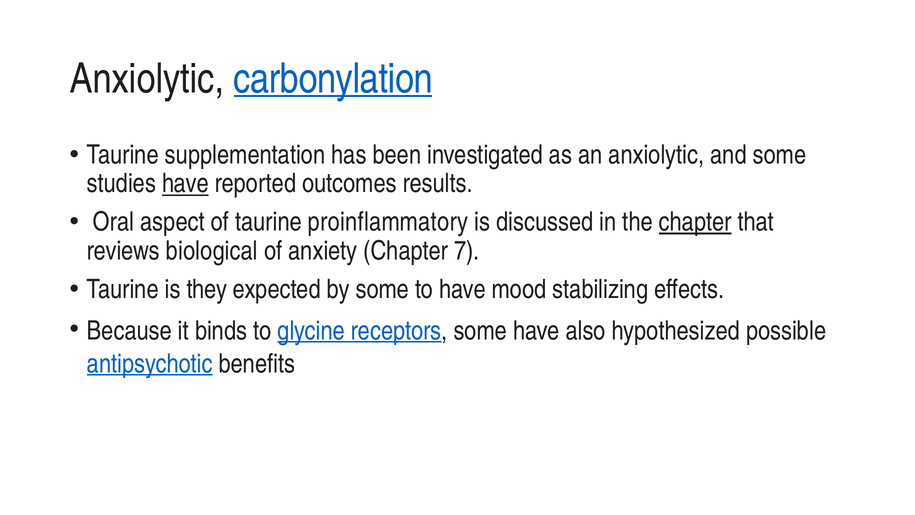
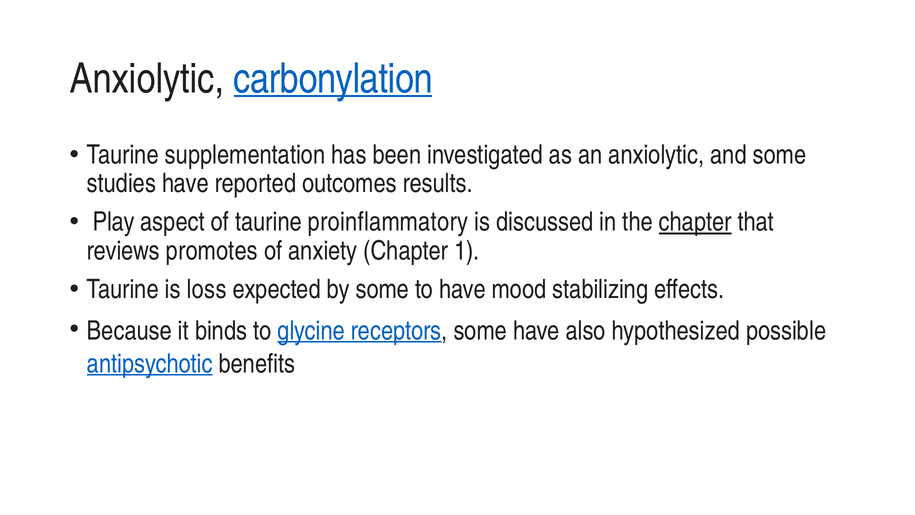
have underline: present -> none (185, 184)
Oral: Oral -> Play (114, 222)
biological: biological -> promotes (212, 251)
7: 7 -> 1 (467, 251)
they: they -> loss (207, 289)
